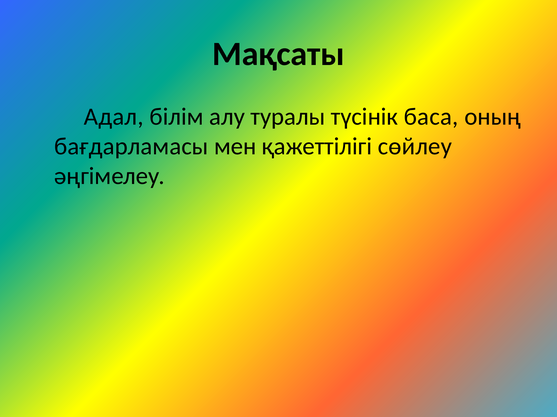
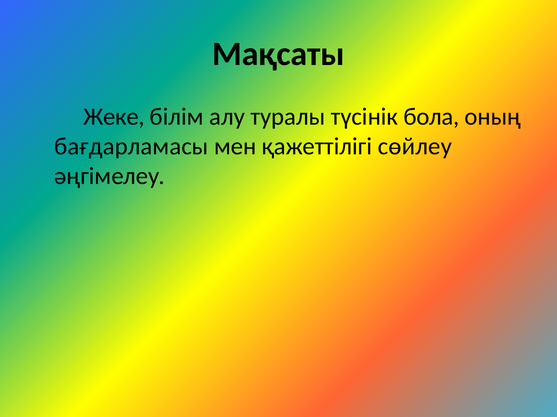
Адал: Адал -> Жеке (114, 117)
баса: баса -> бола (431, 117)
